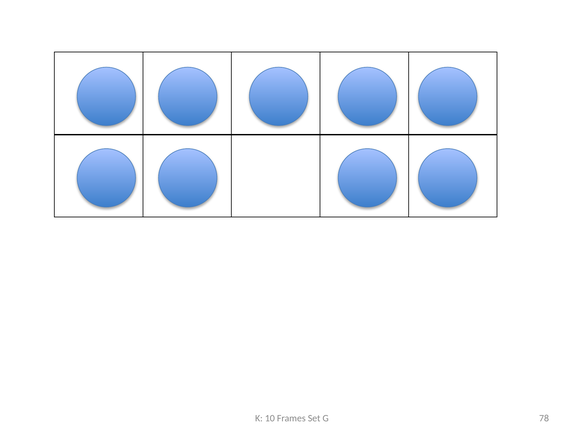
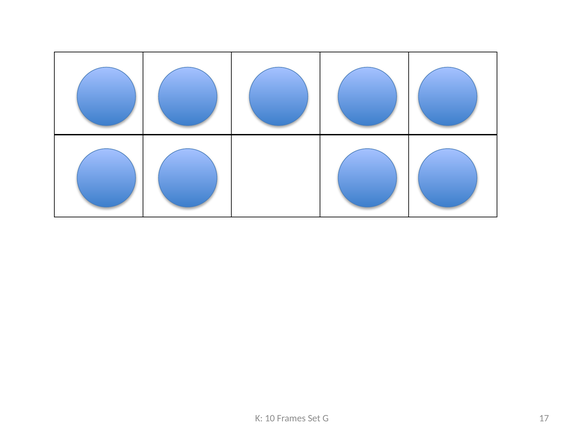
78: 78 -> 17 (544, 418)
